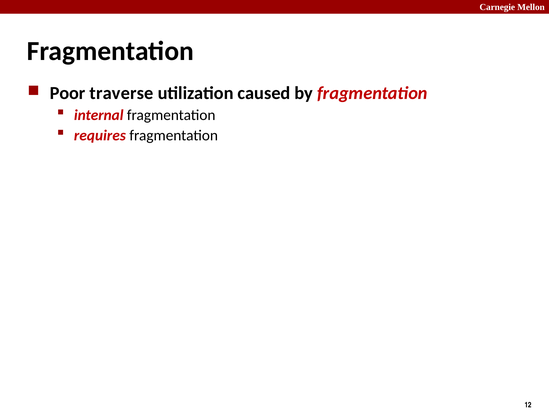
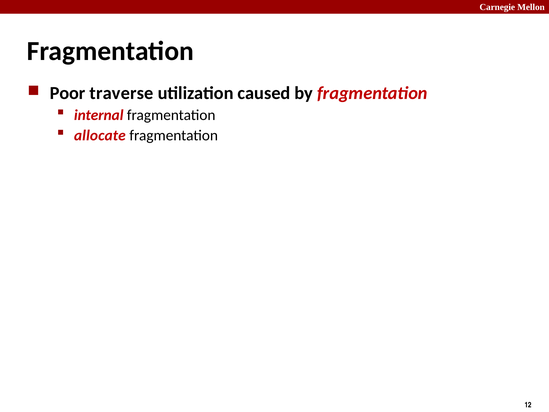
requires: requires -> allocate (100, 135)
